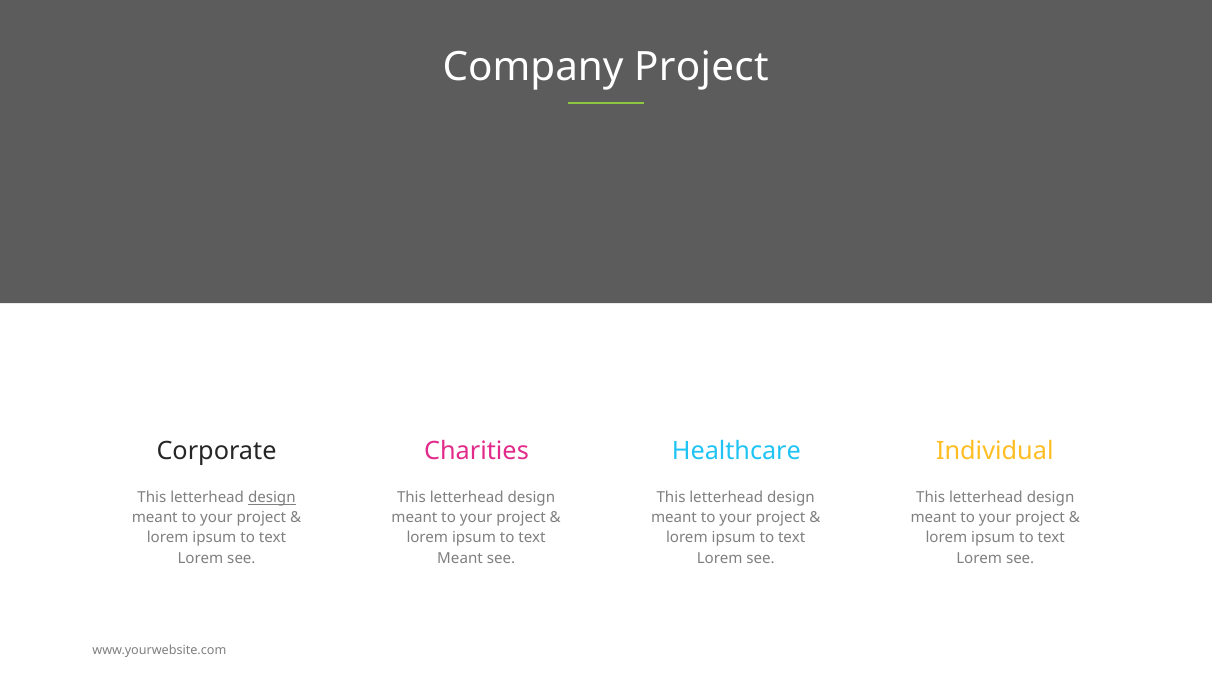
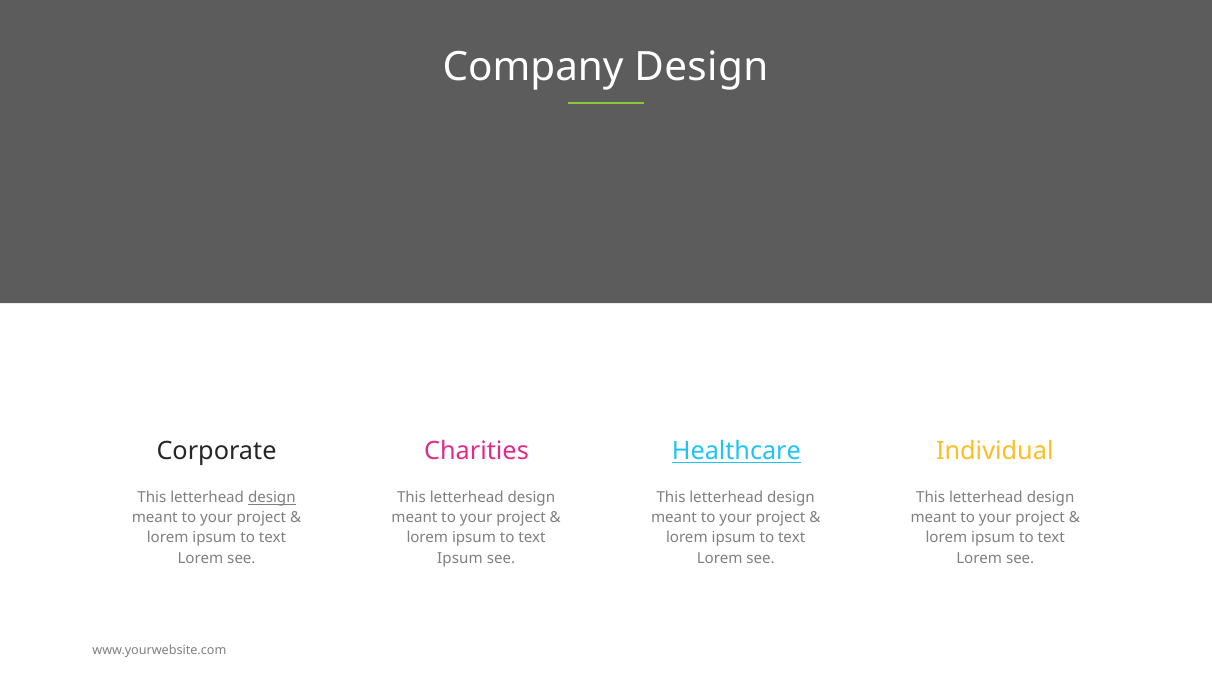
Company Project: Project -> Design (701, 67)
Healthcare underline: none -> present (736, 451)
Meant: Meant -> Ipsum (460, 558)
